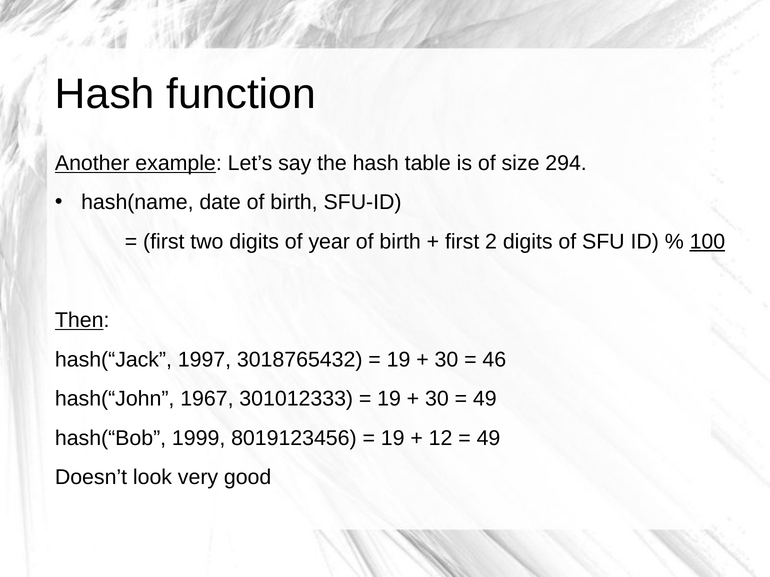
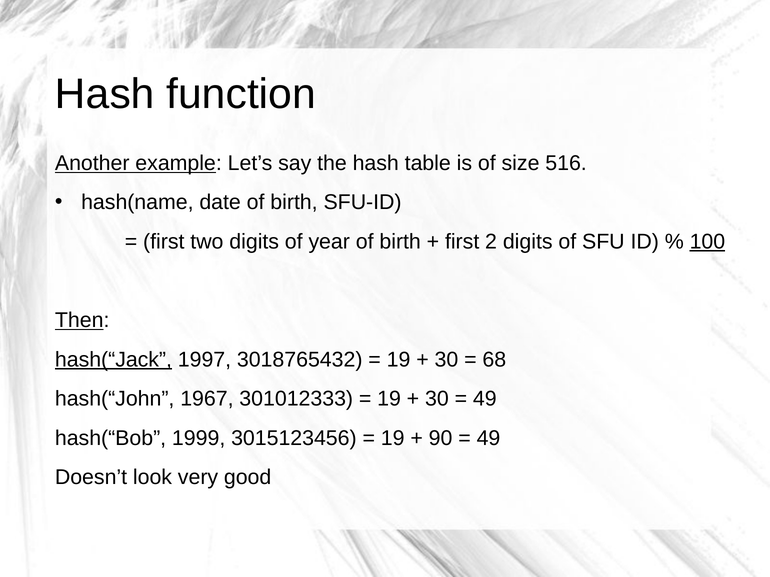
294: 294 -> 516 (566, 163)
hash(“Jack underline: none -> present (113, 360)
46: 46 -> 68 (494, 360)
8019123456: 8019123456 -> 3015123456 (294, 438)
12: 12 -> 90 (441, 438)
